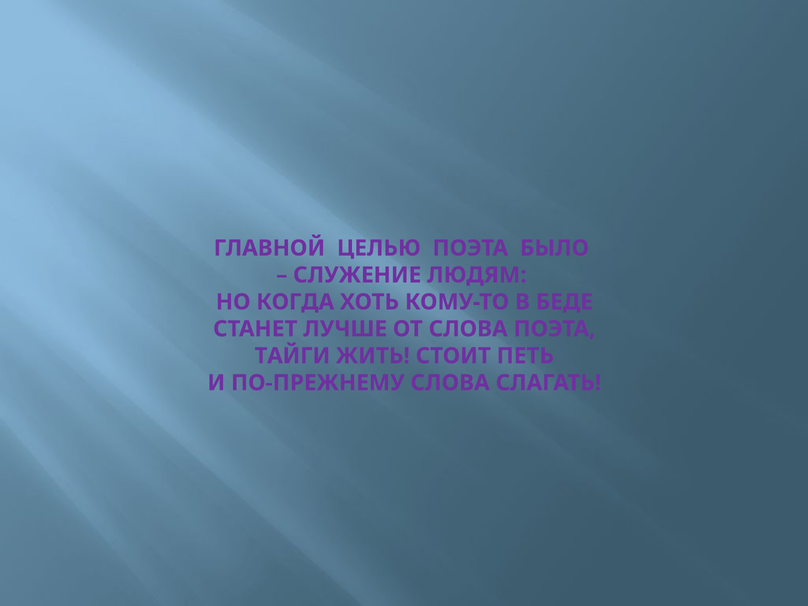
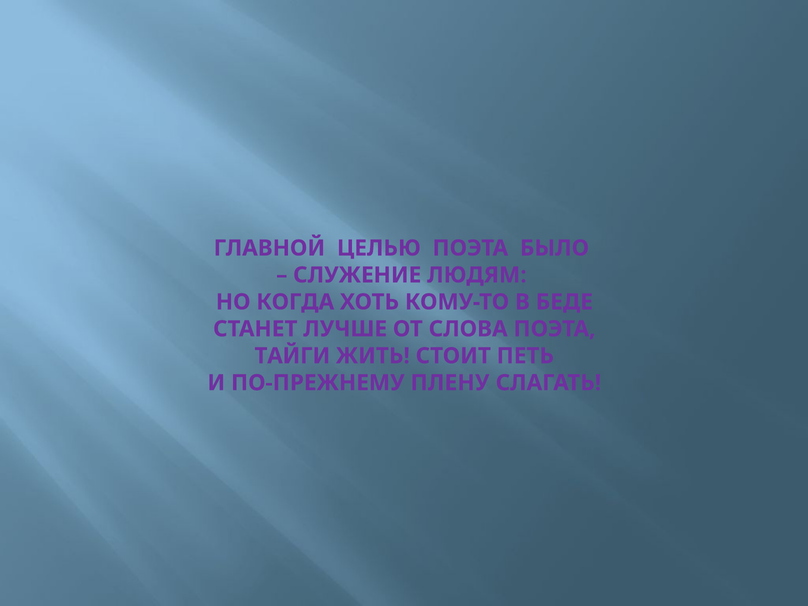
ПО-ПРЕЖНЕМУ СЛОВА: СЛОВА -> ПЛЕНУ (450, 383)
